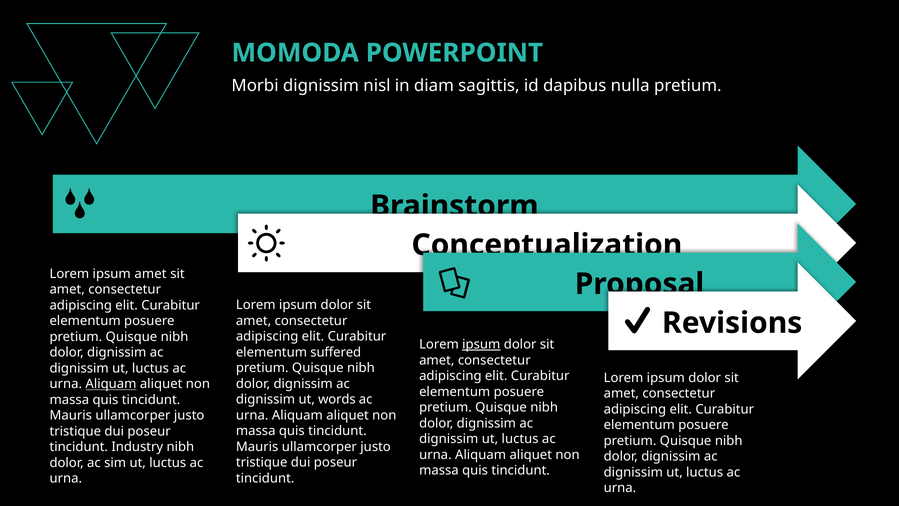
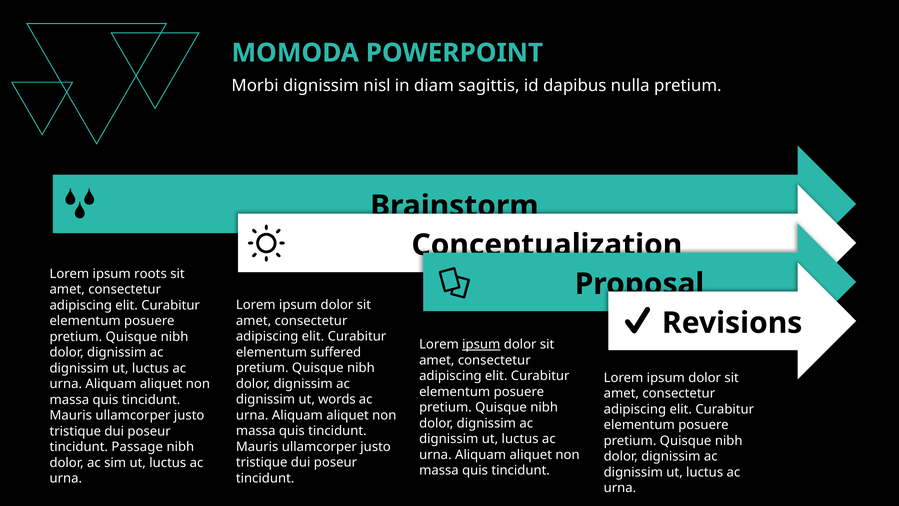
ipsum amet: amet -> roots (150, 274)
Aliquam underline: present -> none (111, 384)
Industry: Industry -> Passage (137, 447)
